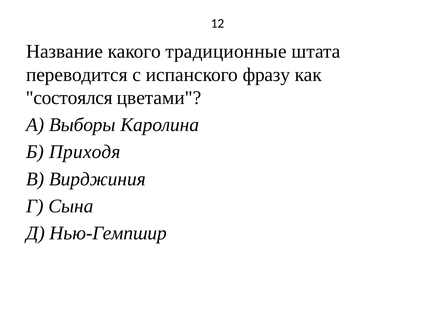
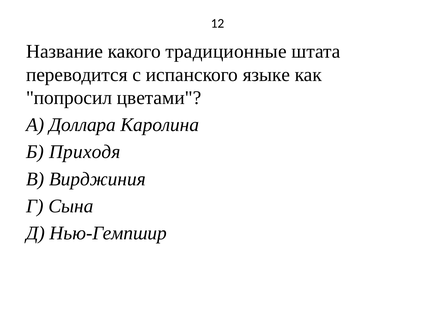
фразу: фразу -> языке (266, 75)
состоялся: состоялся -> попросил (69, 98)
Выборы: Выборы -> Доллара (82, 125)
